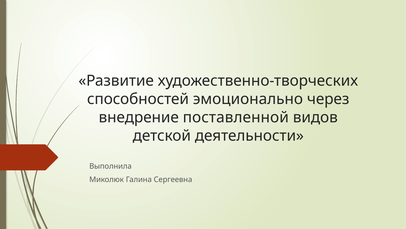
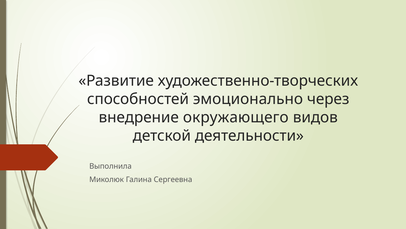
поставленной: поставленной -> окружающего (236, 117)
